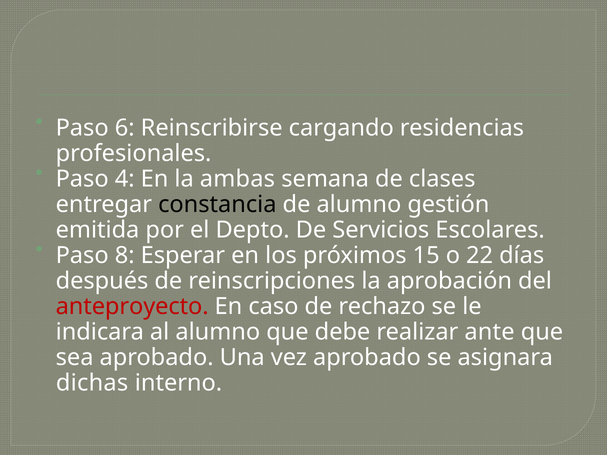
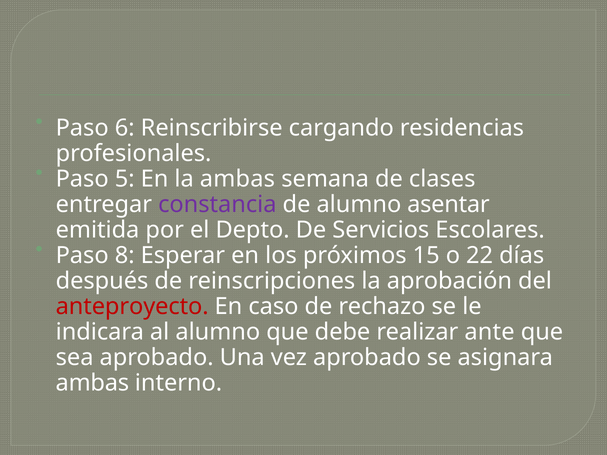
4: 4 -> 5 (125, 179)
constancia colour: black -> purple (217, 205)
gestión: gestión -> asentar (448, 205)
dichas: dichas -> ambas (92, 383)
